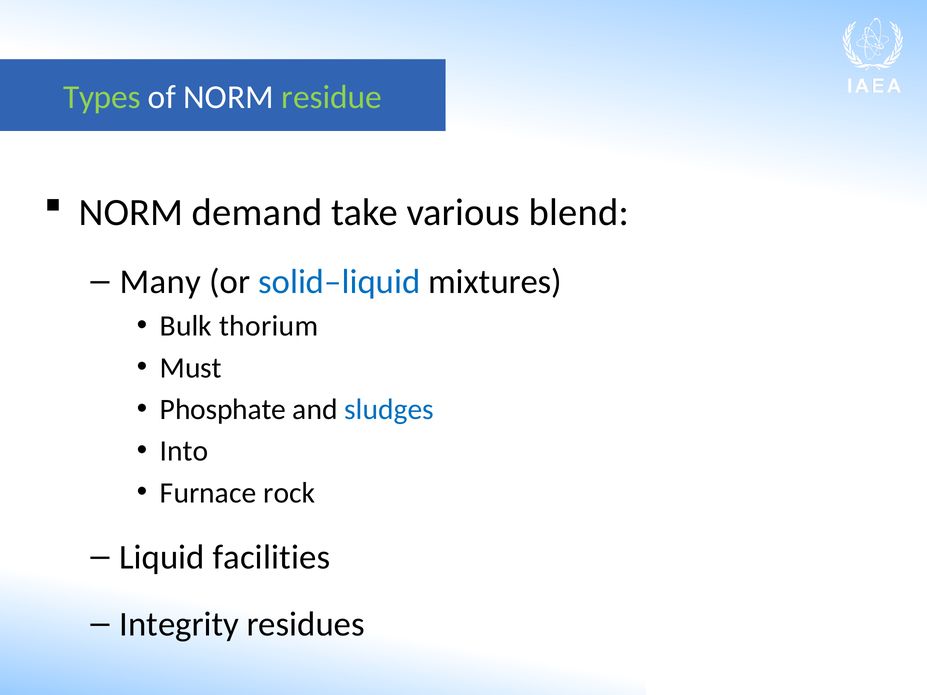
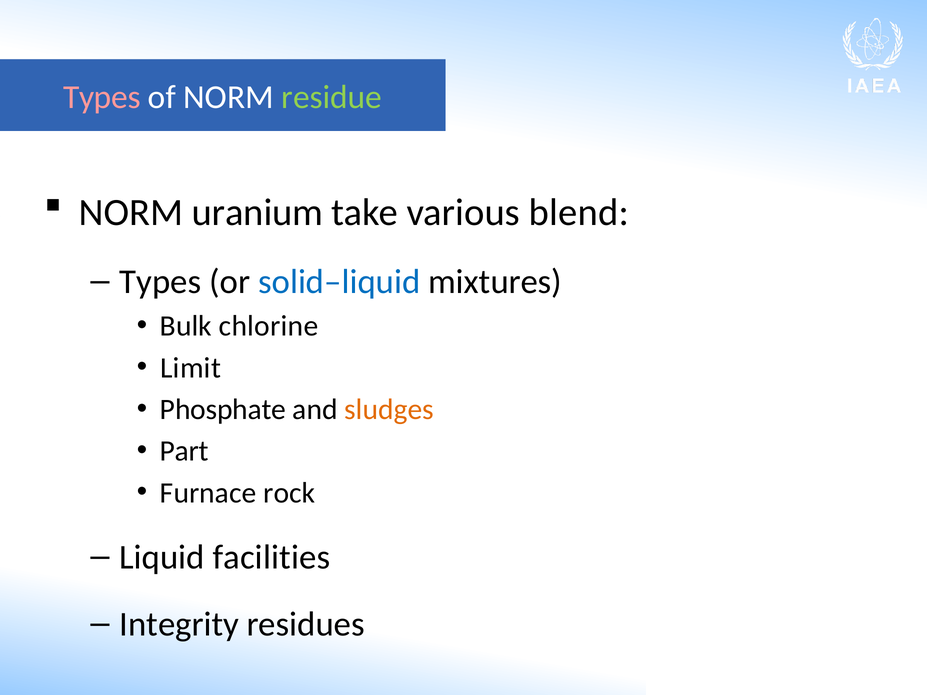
Types colour: light green -> pink (102, 97)
demand: demand -> uranium (257, 213)
Many: Many -> Types (160, 282)
thorium: thorium -> chlorine (269, 326)
Must: Must -> Limit (191, 368)
sludges colour: blue -> orange (389, 410)
Into: Into -> Part (184, 451)
